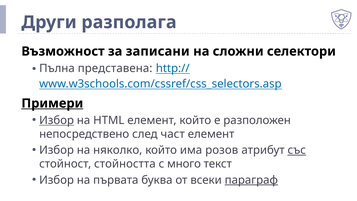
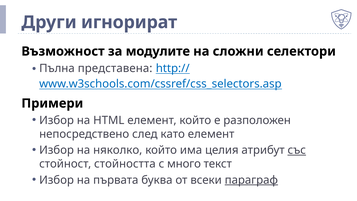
разполага: разполага -> игнорират (129, 22)
записани: записани -> модулите (158, 51)
Примери underline: present -> none (52, 103)
Избор underline: present -> none (57, 120)
част: част -> като (173, 134)
розов: розов -> целия (222, 150)
